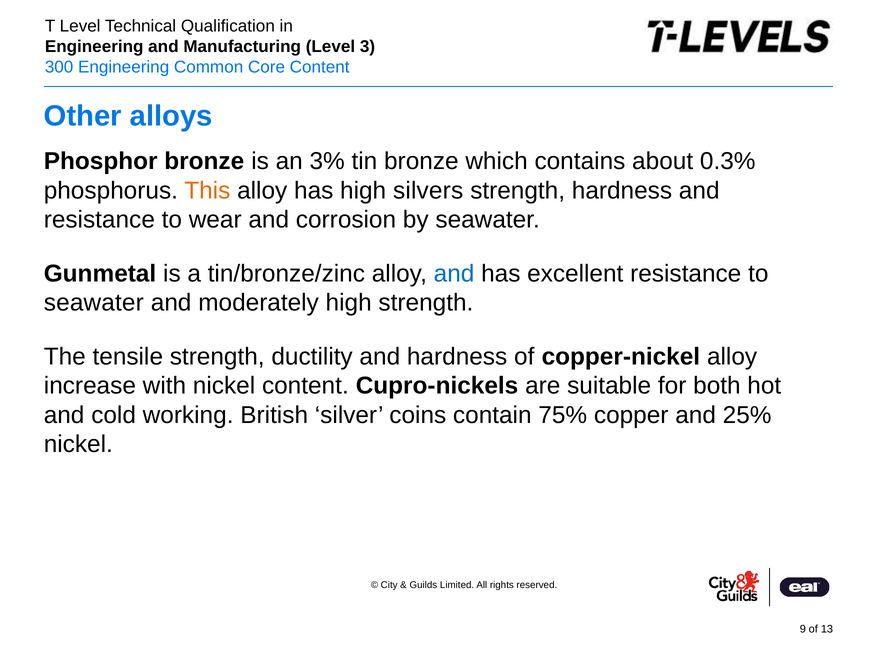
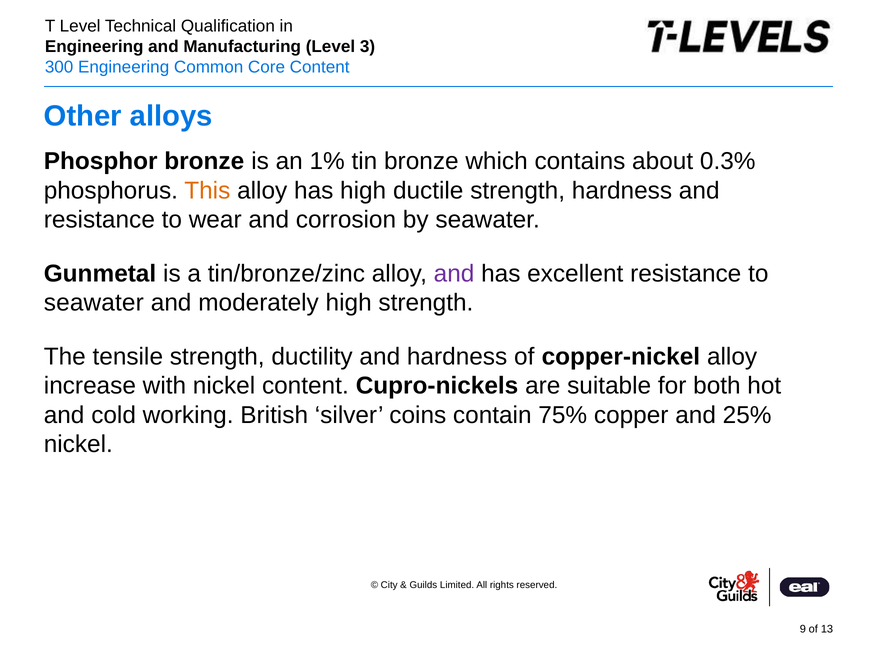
3%: 3% -> 1% (327, 161)
silvers: silvers -> ductile (428, 191)
and colour: blue -> purple (454, 273)
